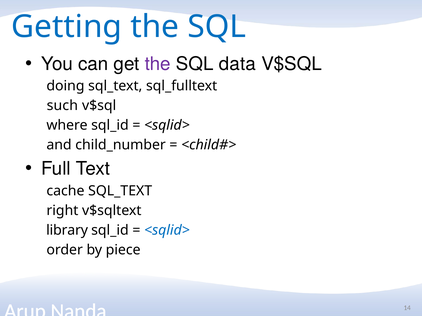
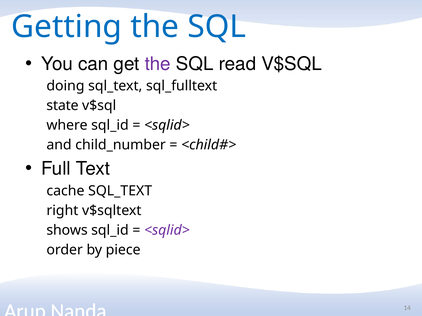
data: data -> read (237, 64)
such: such -> state (62, 106)
library: library -> shows (67, 231)
<sqlid> colour: blue -> purple (167, 231)
